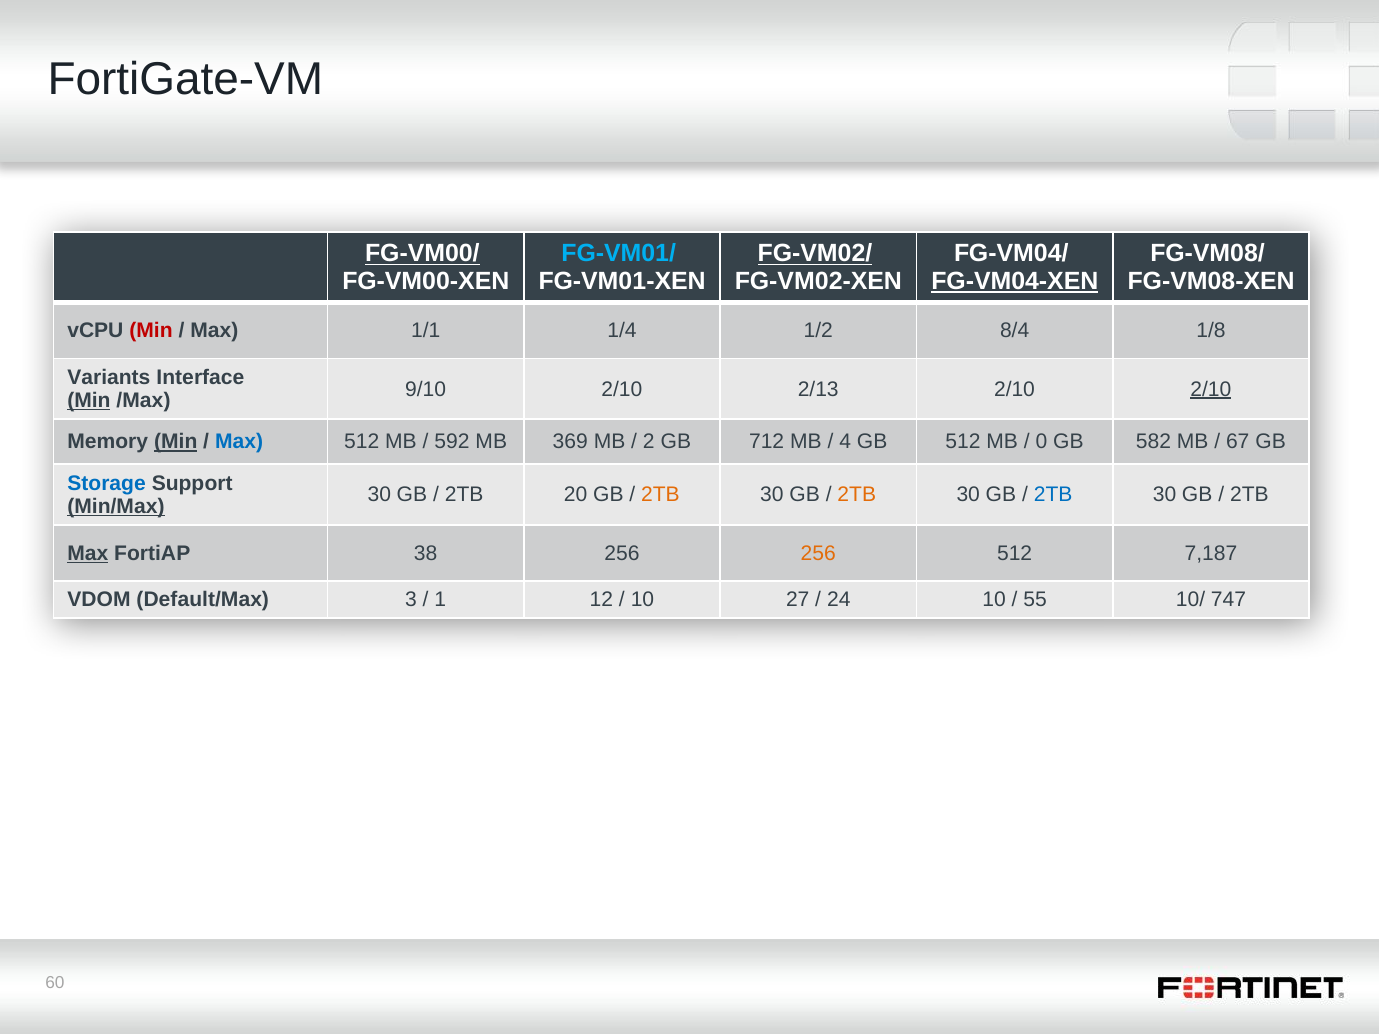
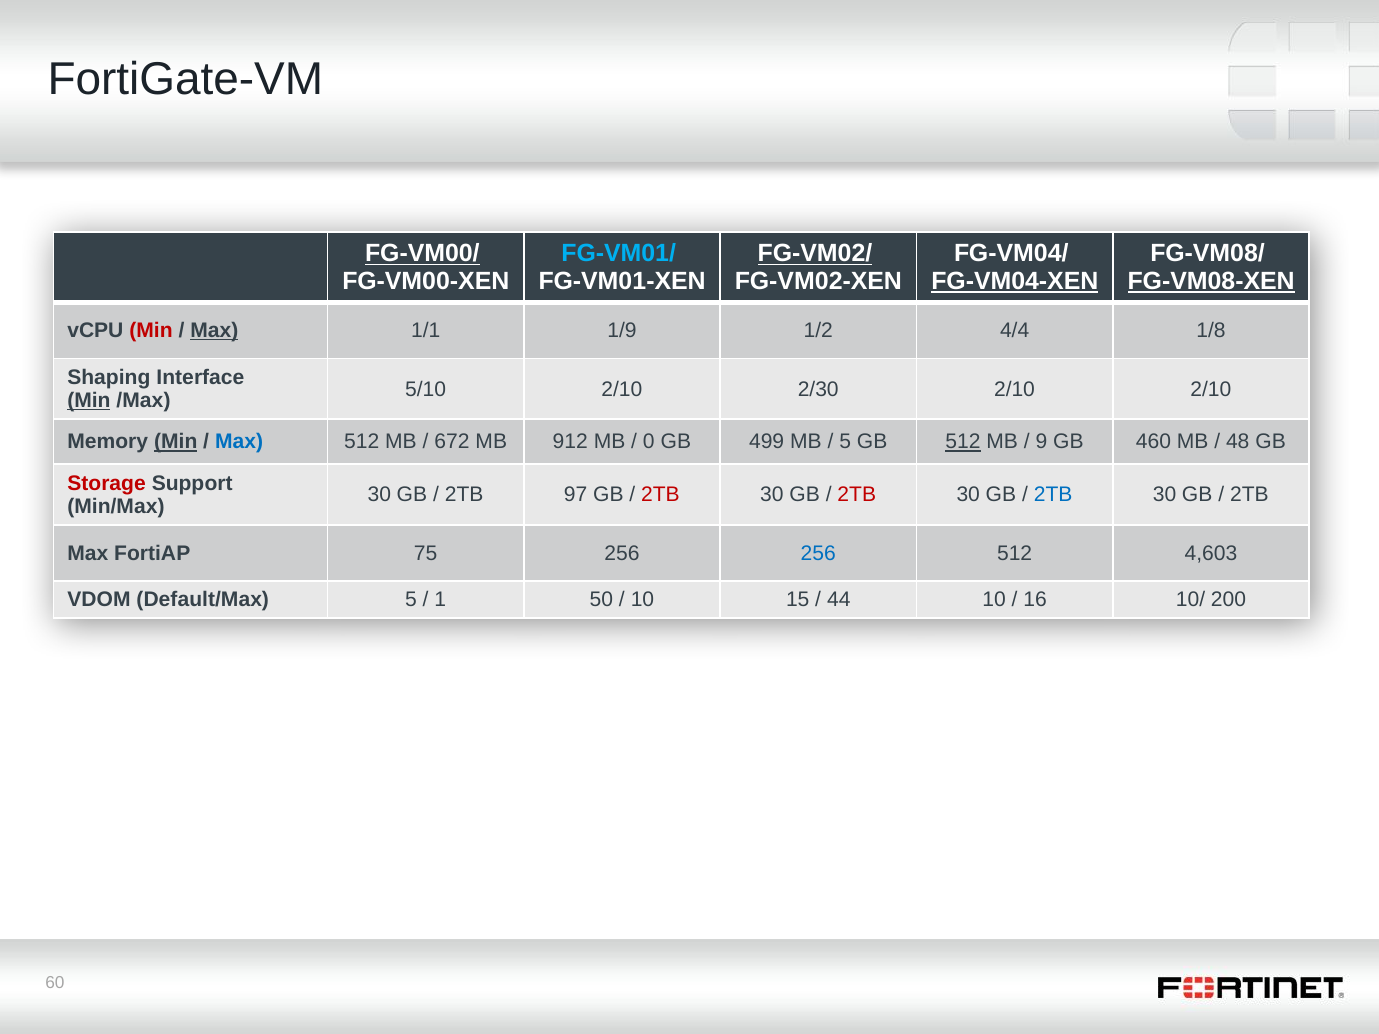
FG-VM08-XEN underline: none -> present (1211, 282)
Max underline: none -> present (214, 331)
1/4: 1/4 -> 1/9 (622, 331)
8/4: 8/4 -> 4/4 (1015, 331)
Variants: Variants -> Shaping (109, 377)
9/10: 9/10 -> 5/10 (426, 389)
2/13: 2/13 -> 2/30 (818, 389)
2/10 underline: present -> none (1211, 389)
592: 592 -> 672 (452, 442)
369: 369 -> 912 (570, 442)
2: 2 -> 0 (649, 442)
712: 712 -> 499 (767, 442)
4: 4 -> 5 (845, 442)
512 underline: none -> present (963, 442)
0: 0 -> 9 (1041, 442)
582: 582 -> 460 (1153, 442)
67: 67 -> 48 (1238, 442)
Storage colour: blue -> red (107, 483)
20: 20 -> 97 (576, 495)
2TB colour: orange -> red (660, 495)
2TB colour: orange -> red (857, 495)
Min/Max underline: present -> none (116, 507)
Max underline: present -> none (88, 553)
38: 38 -> 75 (426, 553)
256 colour: orange -> blue (818, 553)
7,187: 7,187 -> 4,603 (1211, 553)
Default/Max 3: 3 -> 5 (411, 600)
12: 12 -> 50 (601, 600)
27: 27 -> 15 (798, 600)
24: 24 -> 44 (839, 600)
55: 55 -> 16 (1035, 600)
747: 747 -> 200 (1229, 600)
